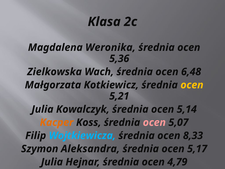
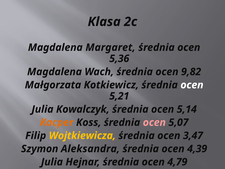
Weronika: Weronika -> Margaret (110, 47)
Zielkowska: Zielkowska -> Magdalena (55, 72)
6,48: 6,48 -> 9,82 (191, 72)
ocen colour: yellow -> white (192, 85)
Wojtkiewicza colour: light blue -> yellow (82, 135)
8,33: 8,33 -> 3,47 (193, 135)
5,17: 5,17 -> 4,39 (197, 149)
